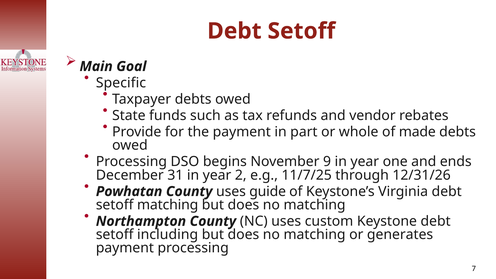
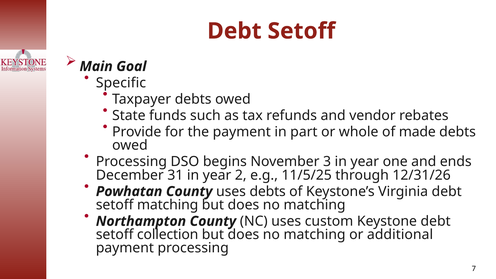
9: 9 -> 3 (327, 162)
11/7/25: 11/7/25 -> 11/5/25 (307, 175)
uses guide: guide -> debts (268, 192)
including: including -> collection (168, 235)
generates: generates -> additional (400, 235)
